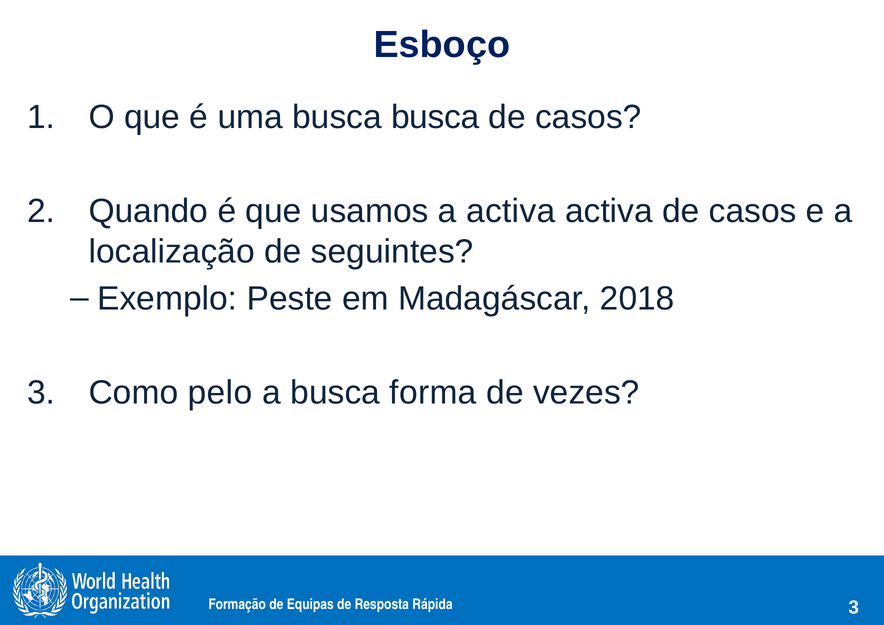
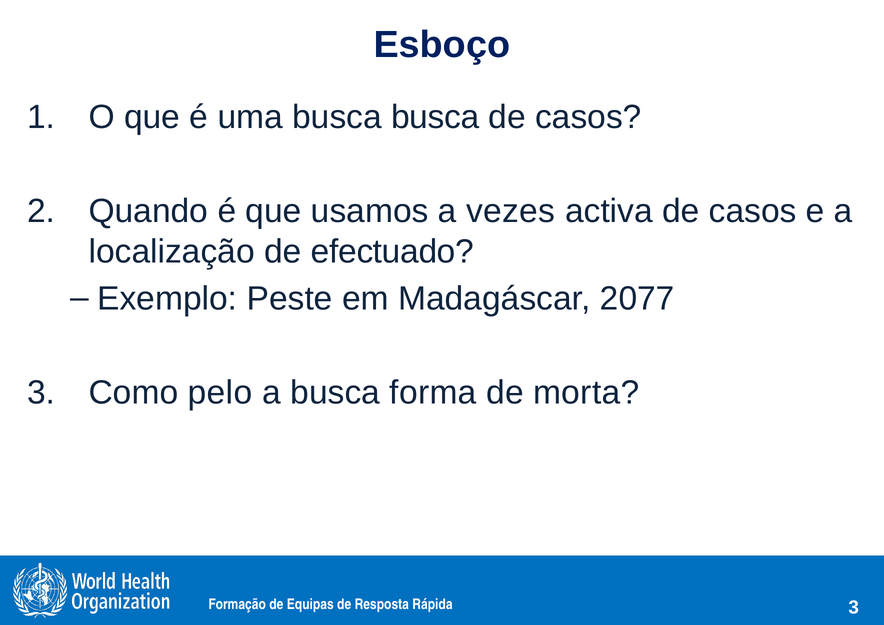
a activa: activa -> vezes (511, 211)
seguintes: seguintes -> efectuado (392, 252)
2018: 2018 -> 2077 (637, 299)
vezes: vezes -> morta (586, 393)
